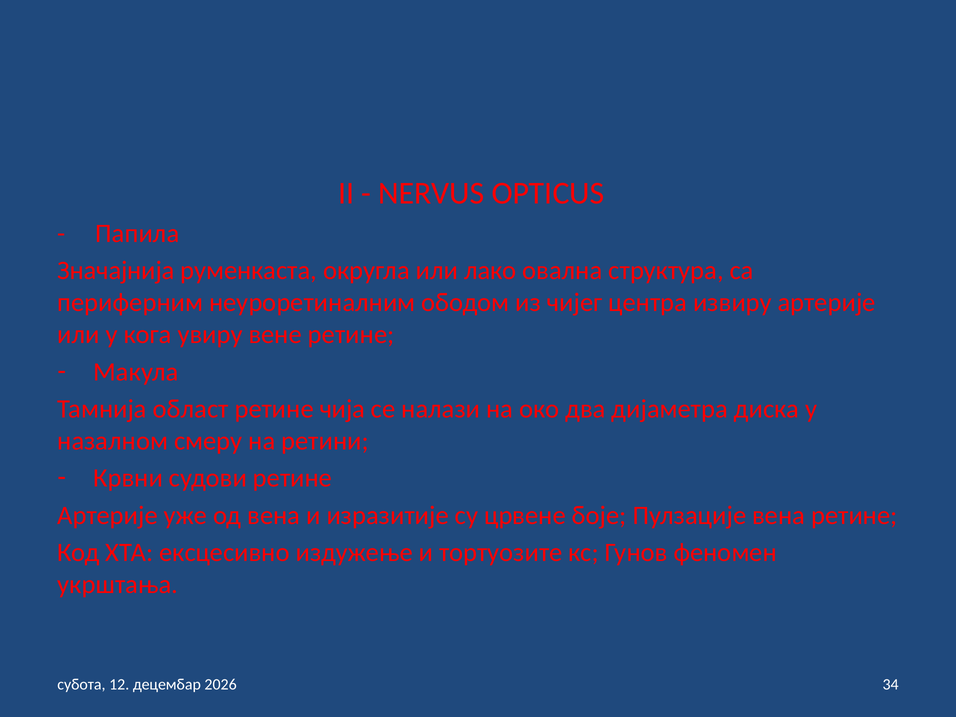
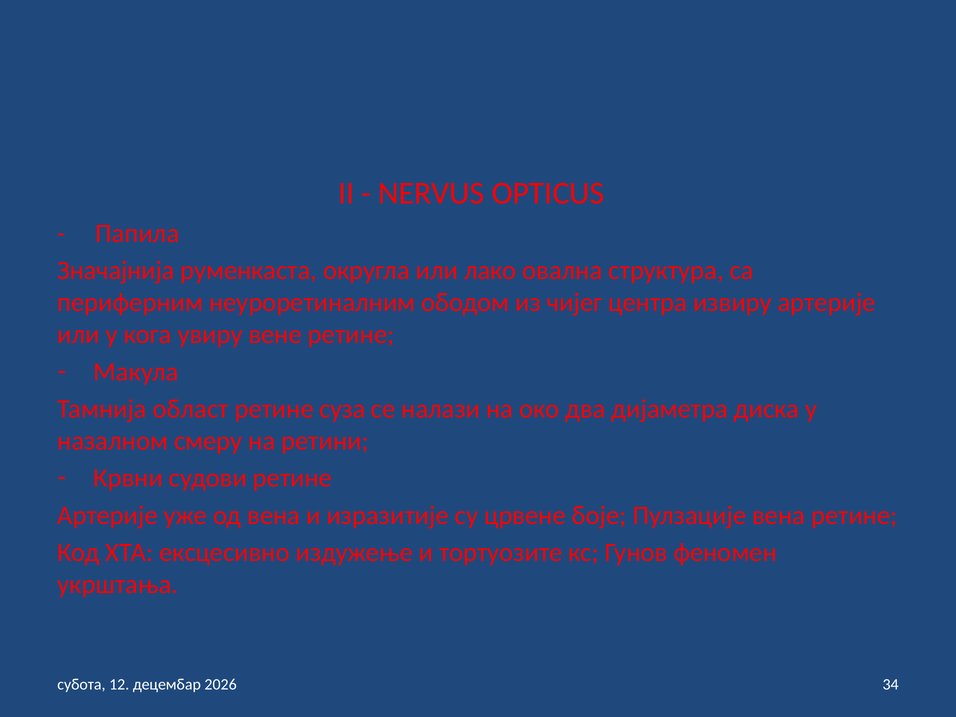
чија: чија -> суза (342, 409)
